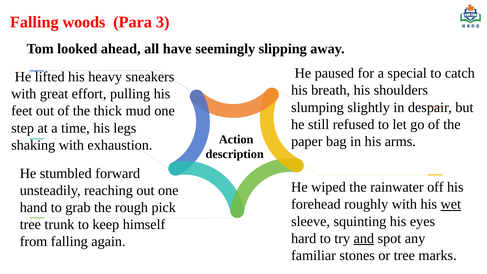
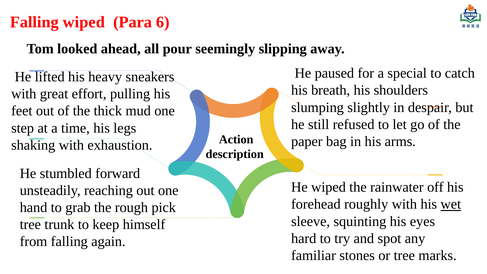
Falling woods: woods -> wiped (84, 22)
3: 3 -> 6 (163, 22)
have: have -> pour (177, 49)
and underline: present -> none (364, 238)
